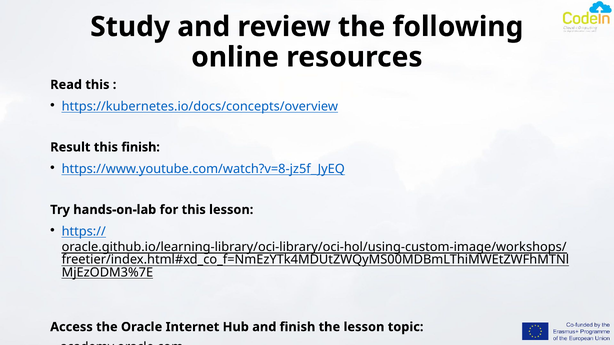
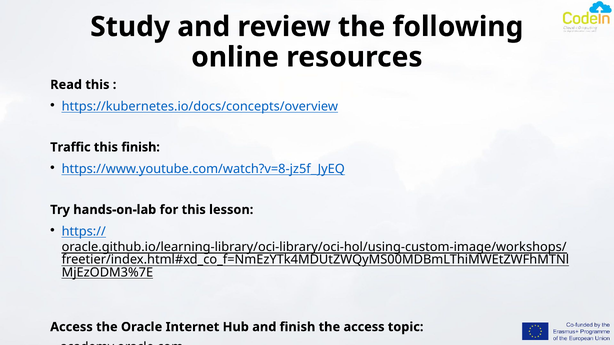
Result: Result -> Traffic (70, 147)
the lesson: lesson -> access (364, 327)
